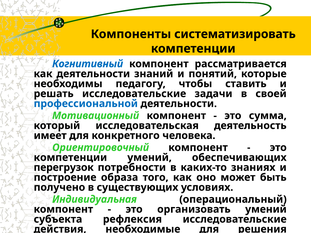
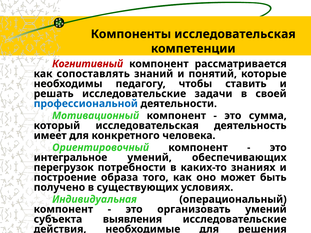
Компоненты систематизировать: систематизировать -> исследовательская (235, 34)
Когнитивный colour: blue -> red (88, 64)
как деятельности: деятельности -> сопоставлять (93, 74)
компетенции: компетенции -> интегральное (70, 158)
рефлексия: рефлексия -> выявления (132, 219)
